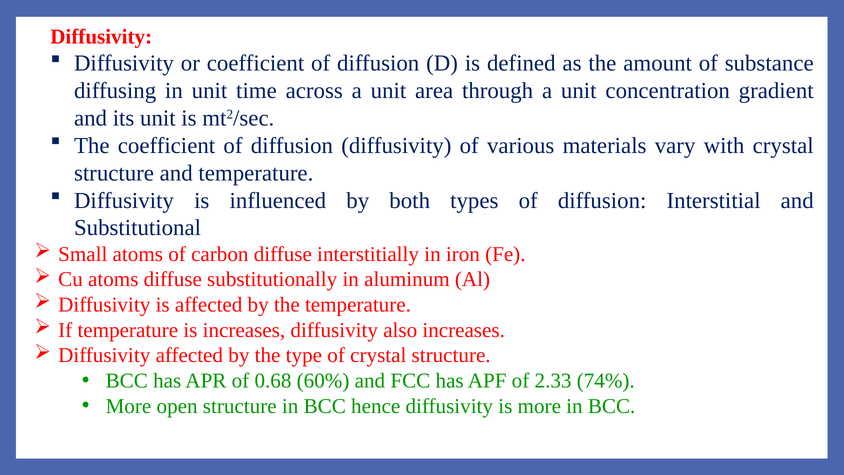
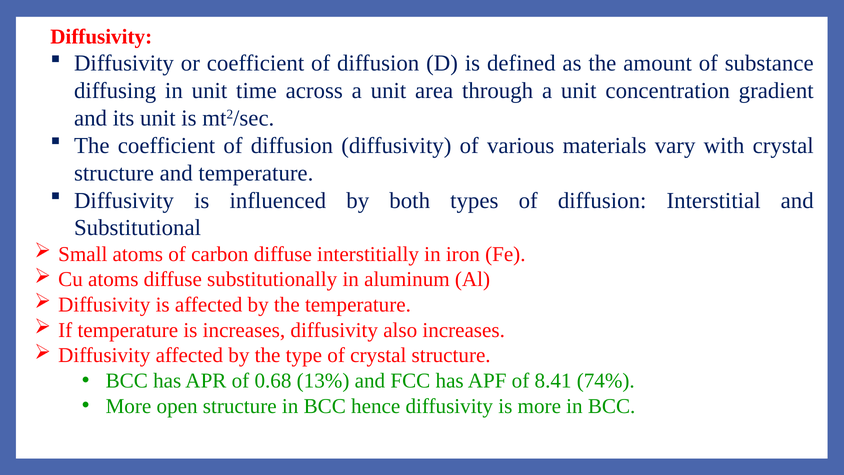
60%: 60% -> 13% (323, 381)
2.33: 2.33 -> 8.41 (553, 381)
